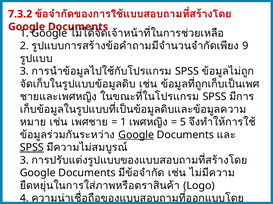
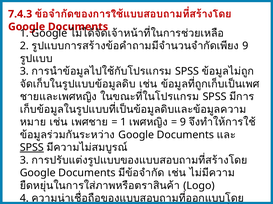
7.3.2: 7.3.2 -> 7.4.3 (20, 14)
5: 5 -> 9 (183, 123)
Google underline: present -> none (136, 135)
